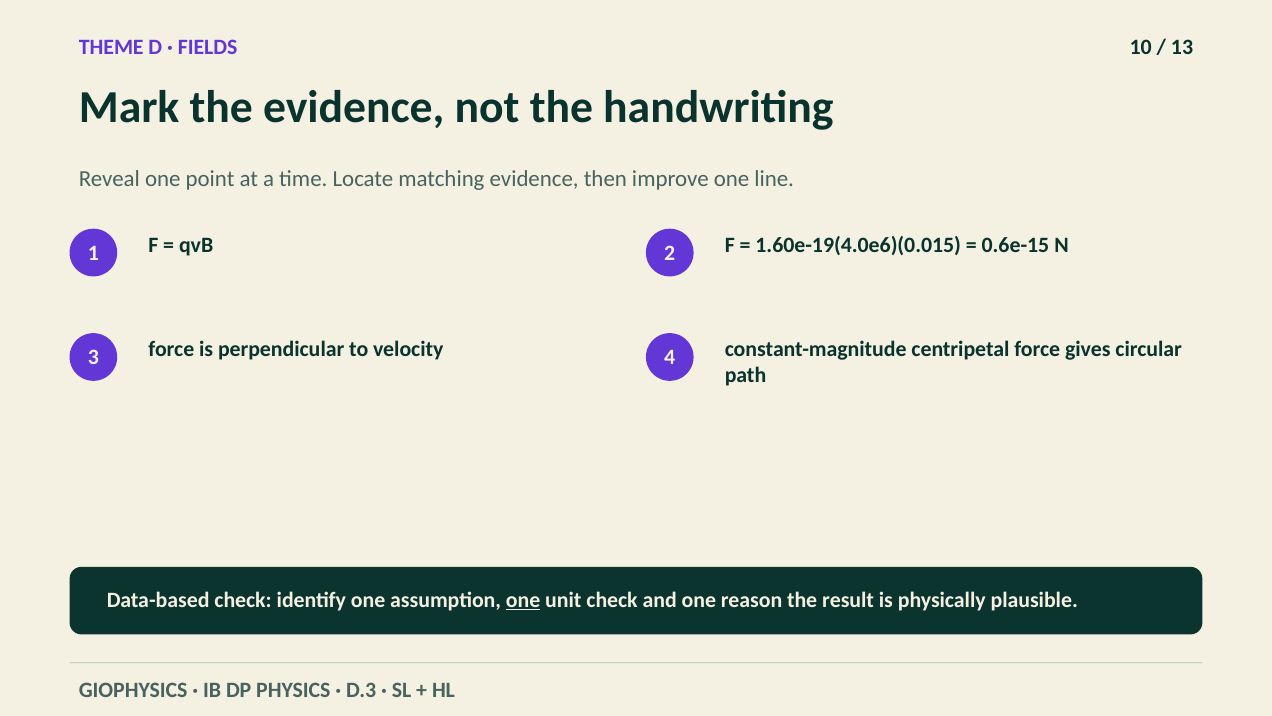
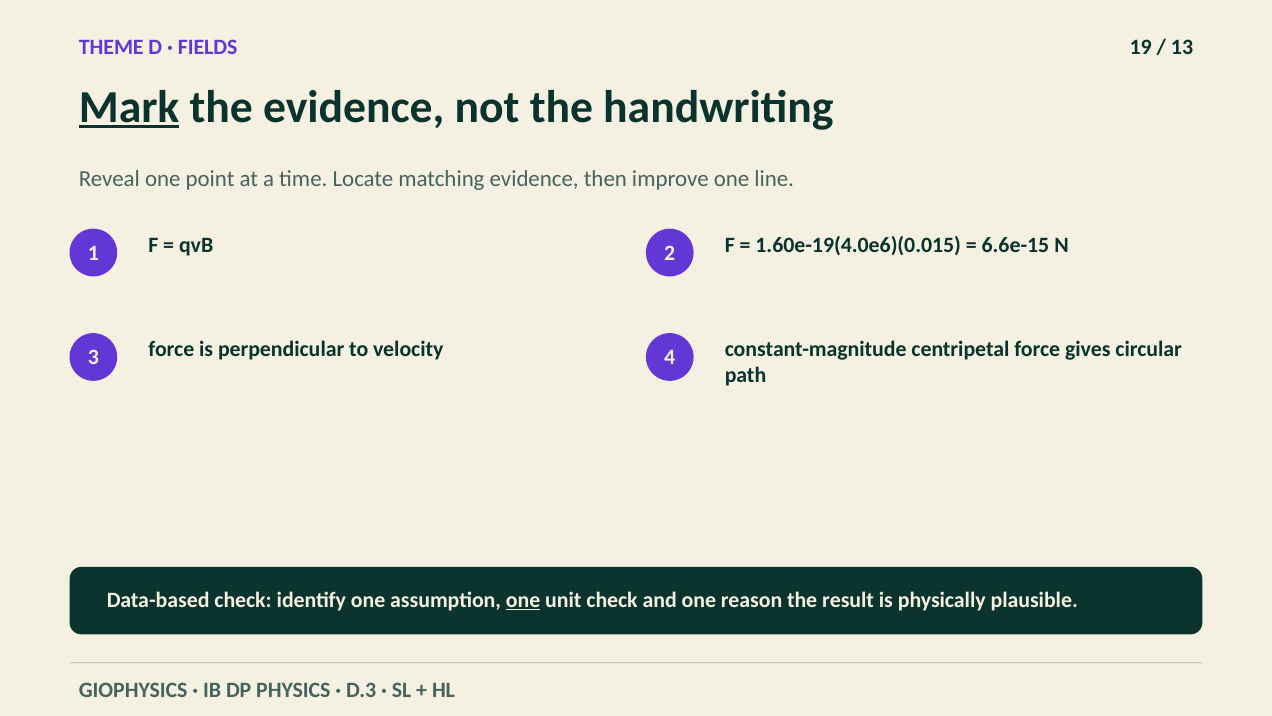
10: 10 -> 19 (1141, 47)
Mark underline: none -> present (129, 107)
0.6e-15: 0.6e-15 -> 6.6e-15 (1015, 245)
